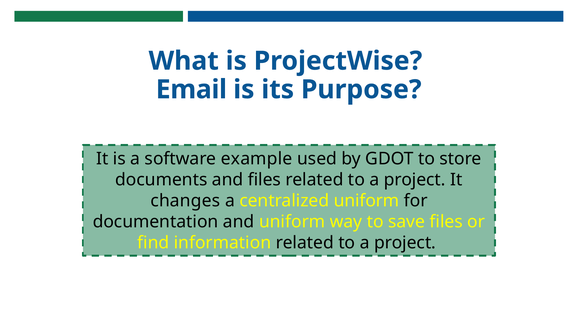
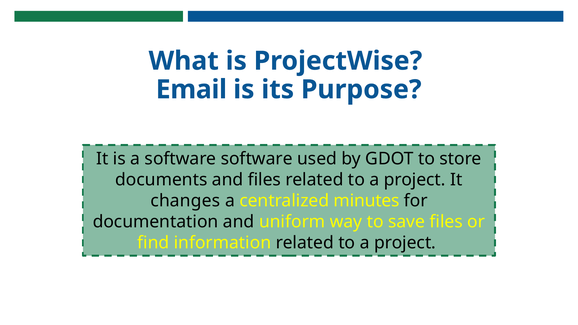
software example: example -> software (257, 159)
centralized uniform: uniform -> minutes (367, 201)
